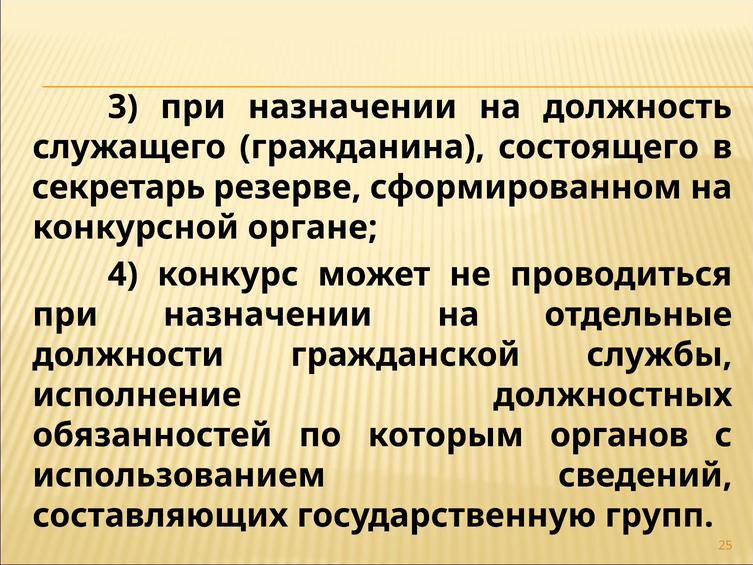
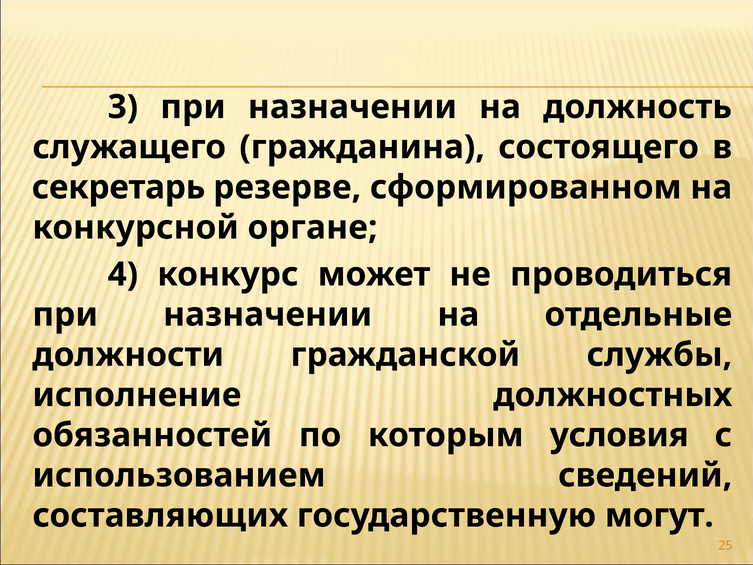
органов: органов -> условия (619, 435)
групп: групп -> могут (659, 515)
